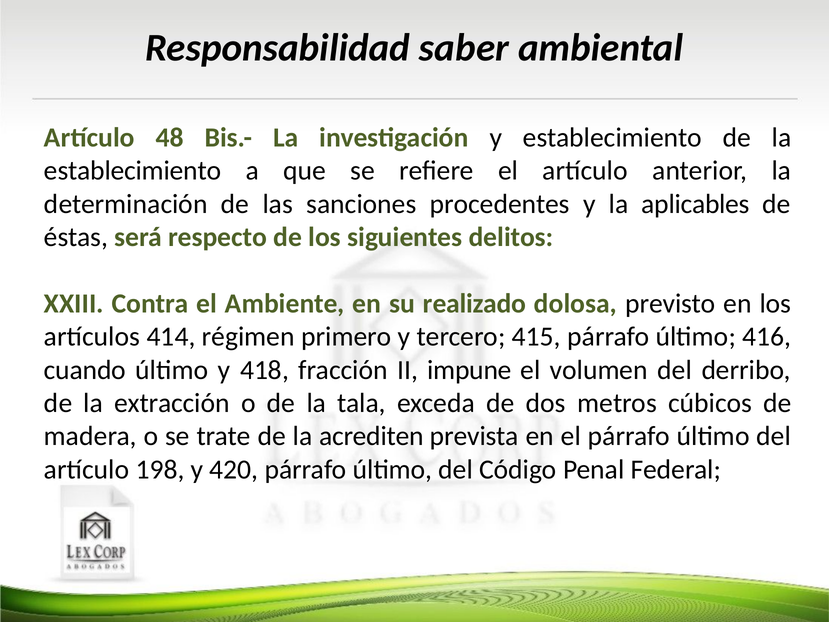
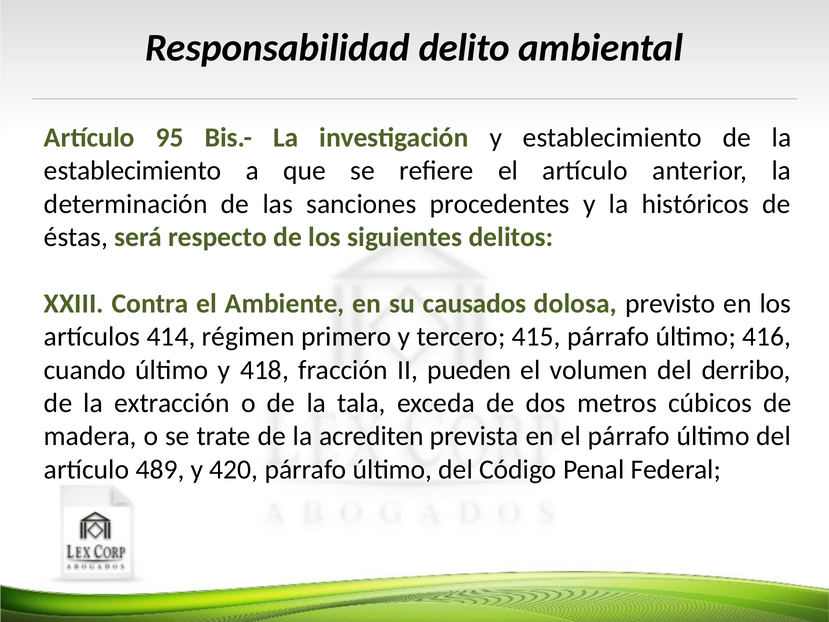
saber: saber -> delito (464, 48)
48: 48 -> 95 (170, 138)
aplicables: aplicables -> históricos (696, 204)
realizado: realizado -> causados (475, 303)
impune: impune -> pueden (469, 370)
198: 198 -> 489 (160, 469)
